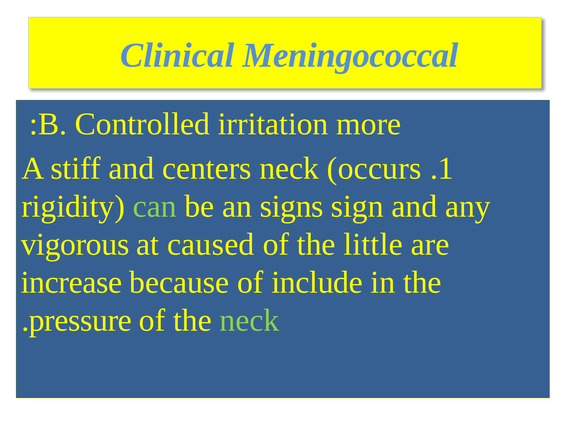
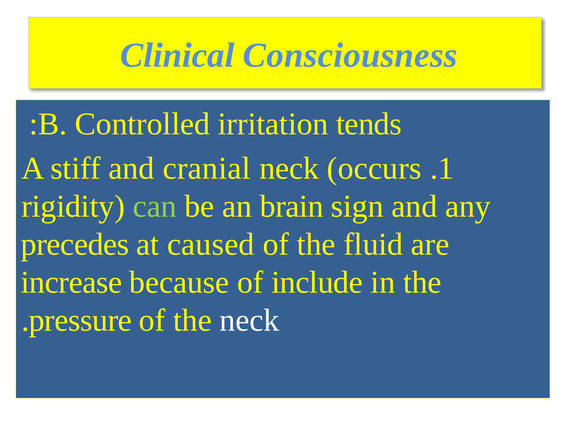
Meningococcal: Meningococcal -> Consciousness (350, 55)
more: more -> tends (369, 124)
centers: centers -> cranial (207, 168)
signs: signs -> brain (292, 206)
vigorous: vigorous -> precedes (75, 244)
little: little -> fluid (373, 244)
neck colour: light green -> white (249, 320)
